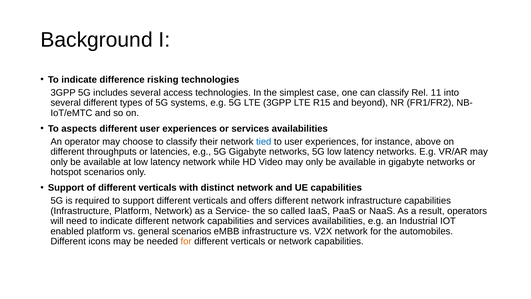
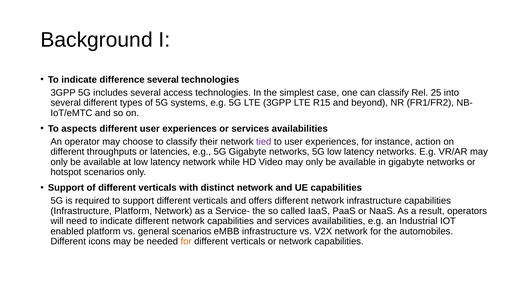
difference risking: risking -> several (163, 80)
11: 11 -> 25 (436, 93)
tied colour: blue -> purple (264, 141)
above: above -> action (428, 141)
